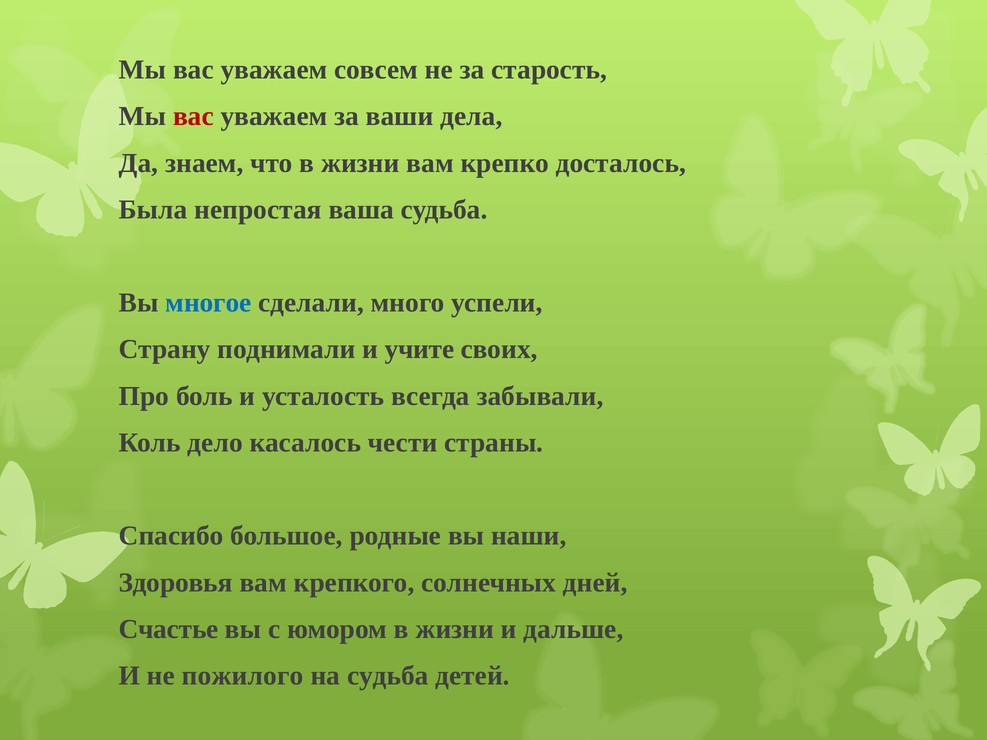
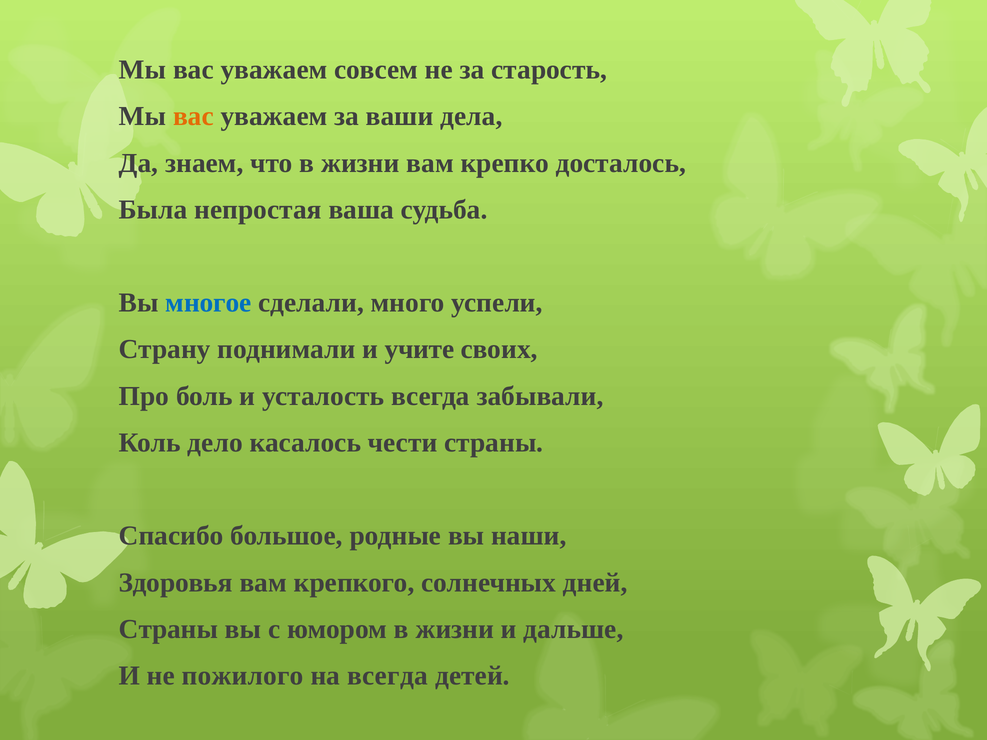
вас colour: red -> orange (193, 116)
Счастье: Счастье -> Страны (168, 629)
на судьба: судьба -> всегда (388, 676)
